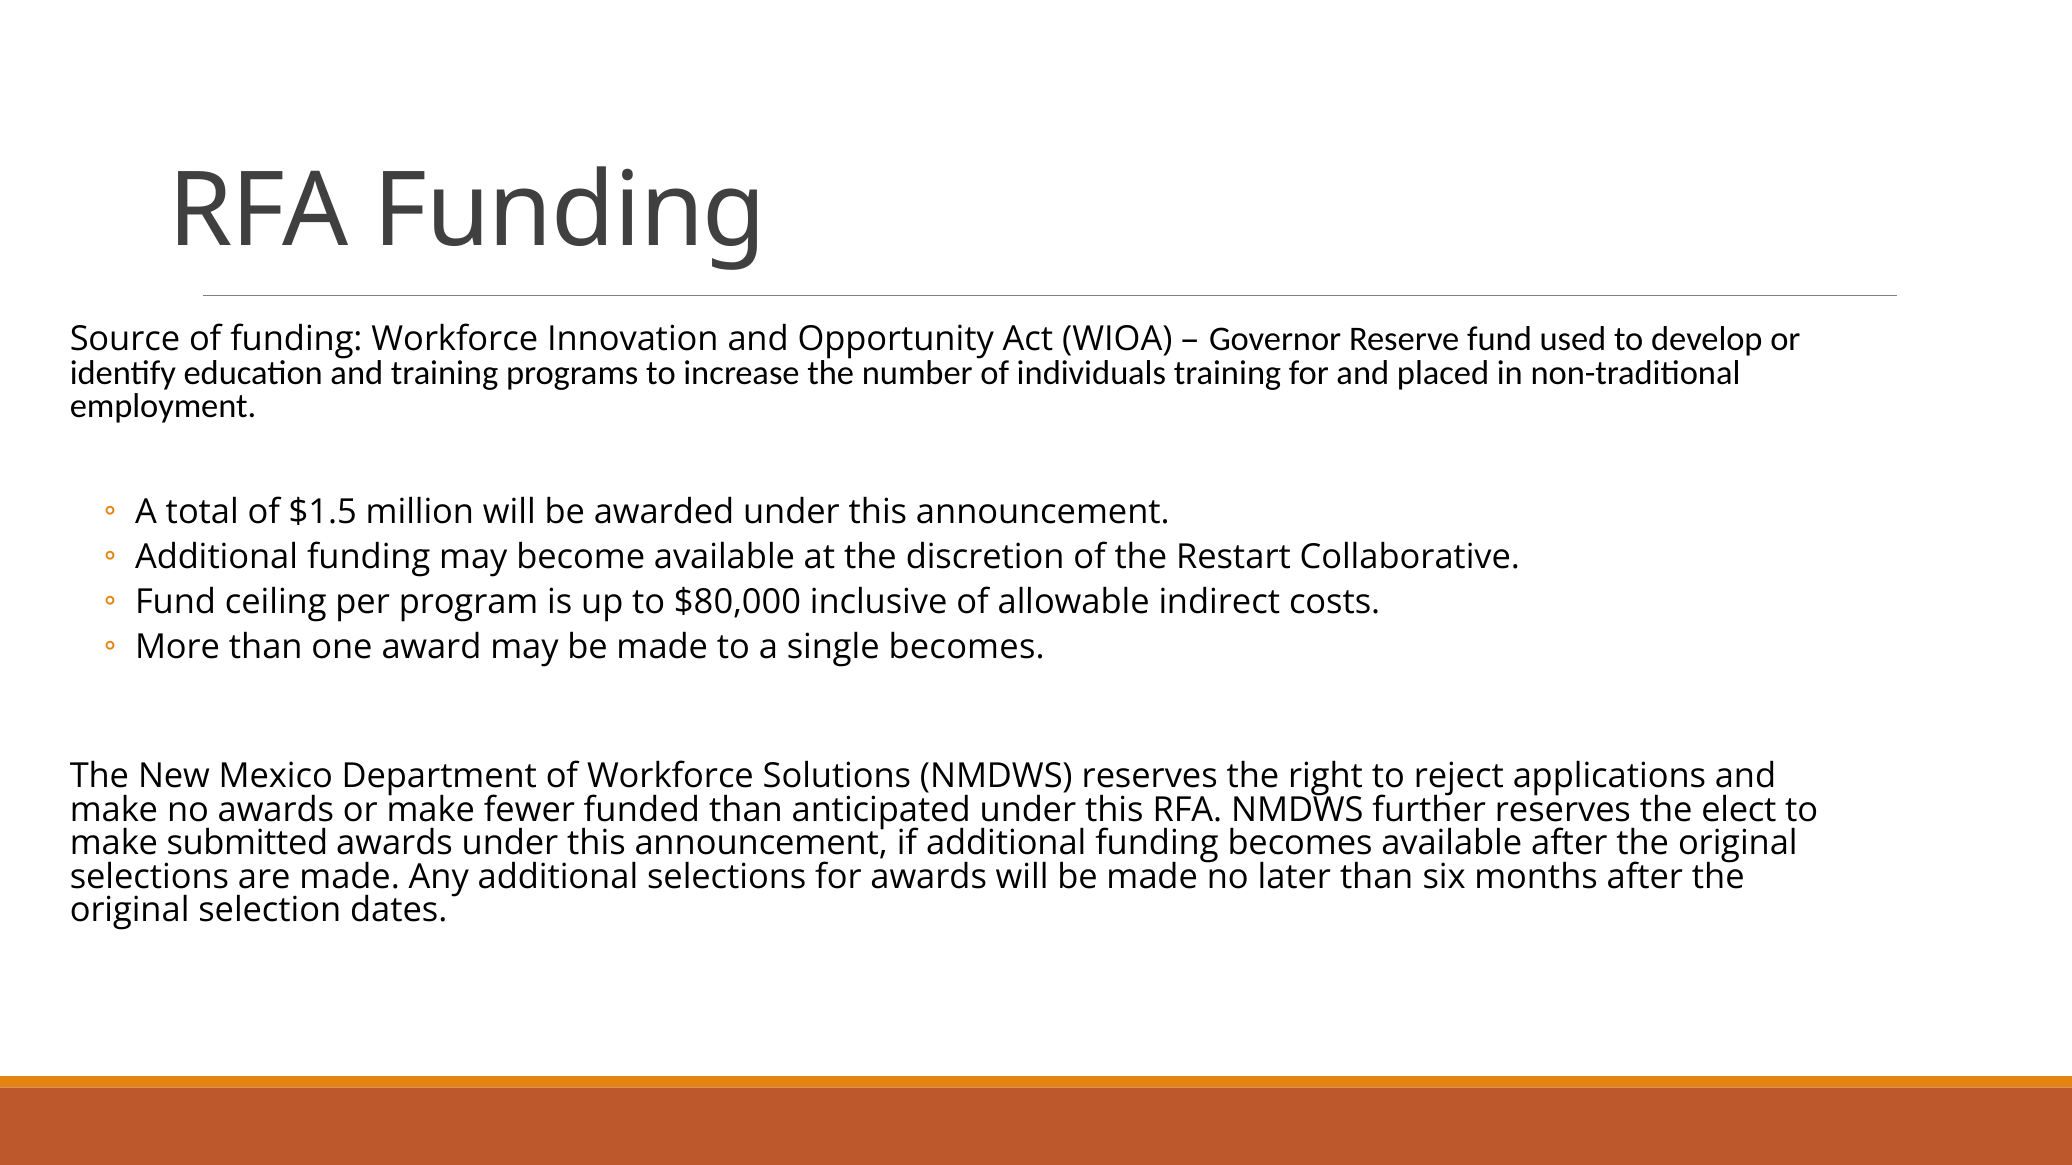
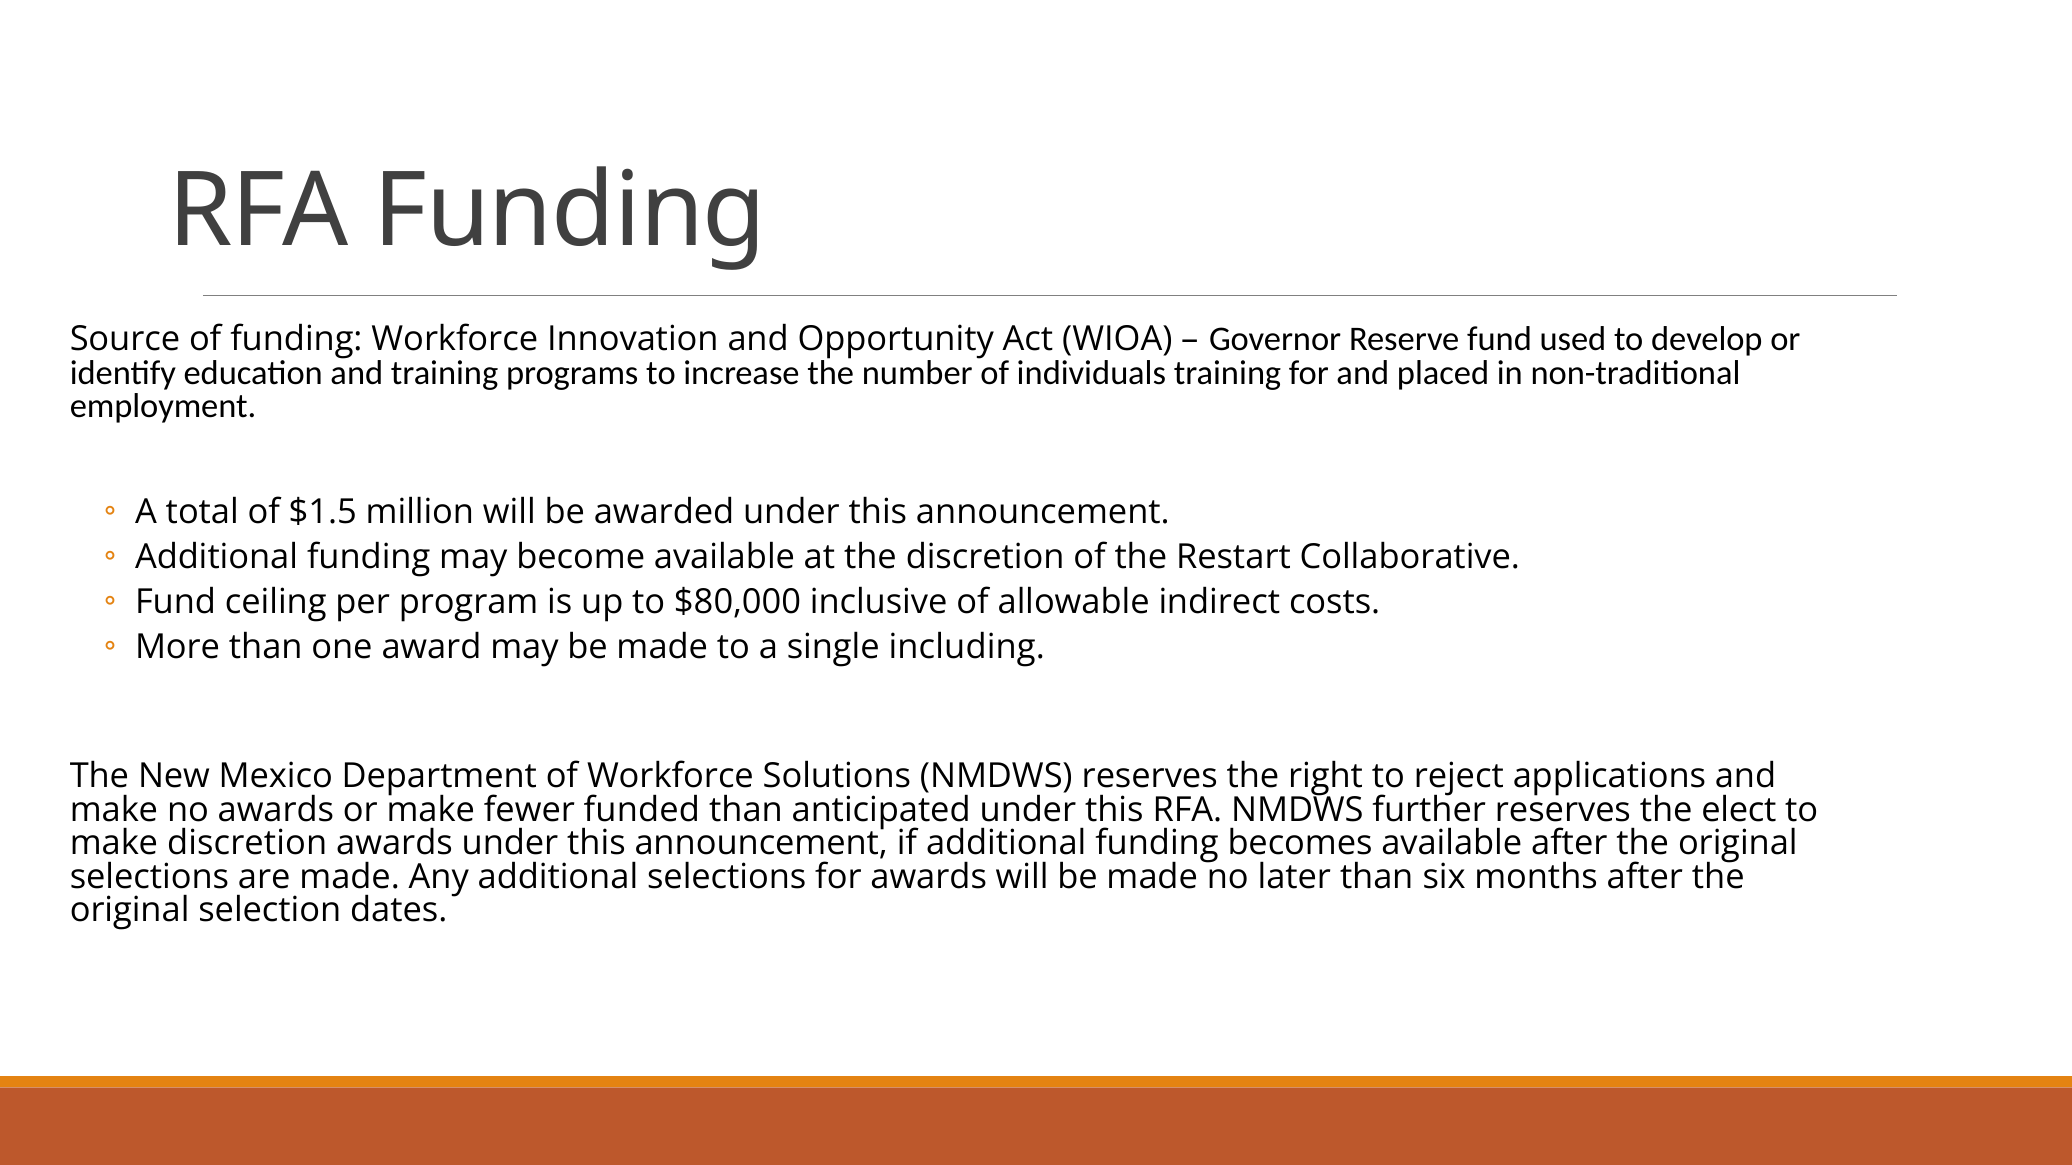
single becomes: becomes -> including (967, 648)
make submitted: submitted -> discretion (247, 844)
